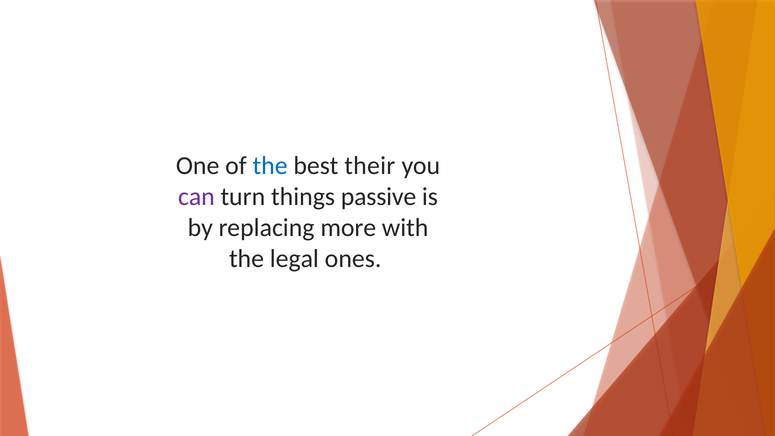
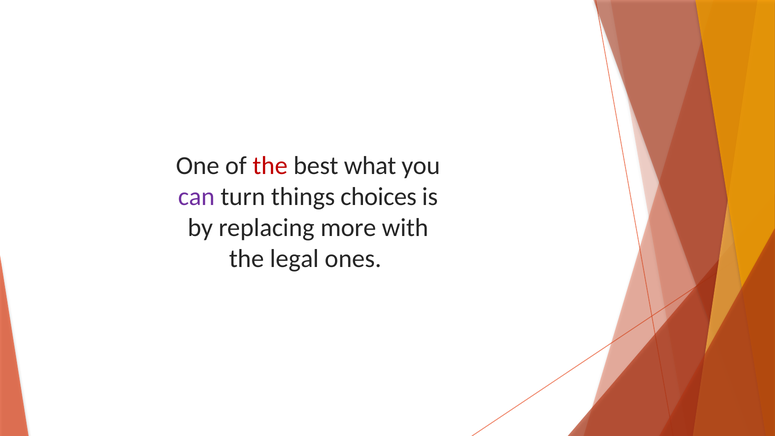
the colour: blue -> red (270, 166)
their: their -> what (370, 166)
passive: passive -> choices (379, 197)
